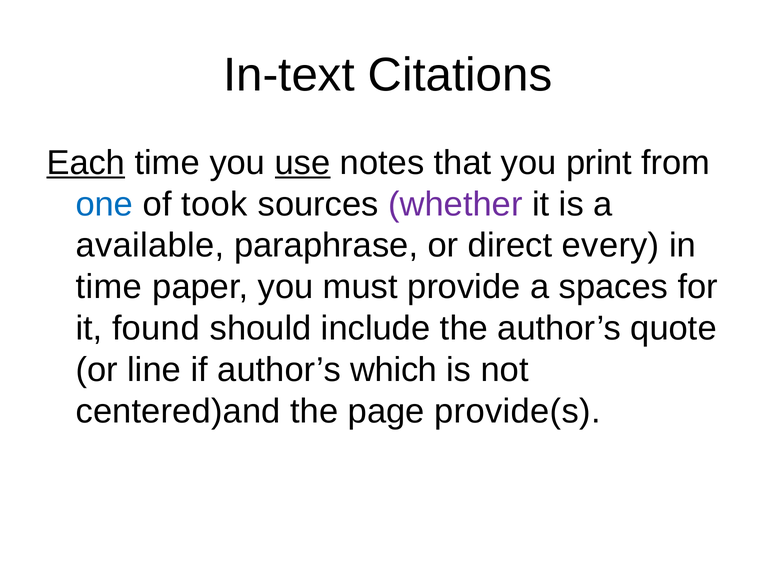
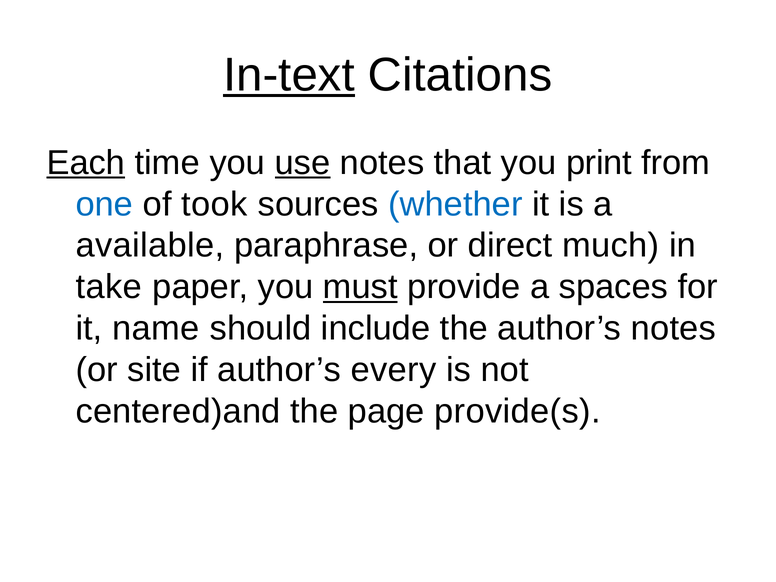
In-text underline: none -> present (289, 75)
whether colour: purple -> blue (455, 204)
every: every -> much (611, 246)
time: time -> take (109, 287)
must underline: none -> present (360, 287)
found: found -> name (156, 328)
author’s quote: quote -> notes (673, 328)
line: line -> site (154, 370)
which: which -> every (393, 370)
